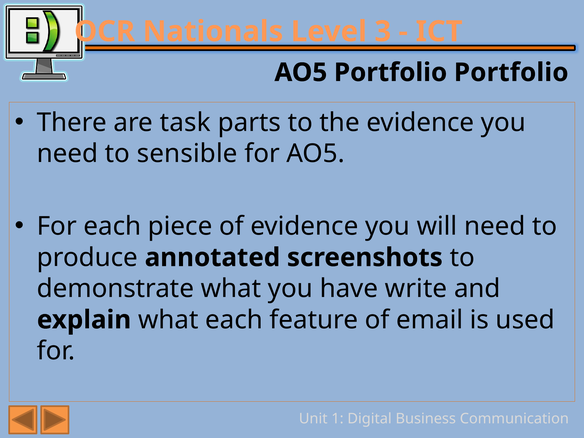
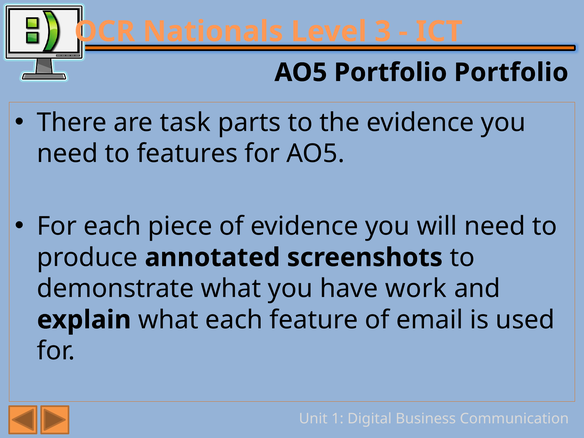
sensible: sensible -> features (187, 154)
write: write -> work (416, 289)
